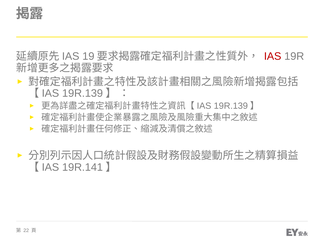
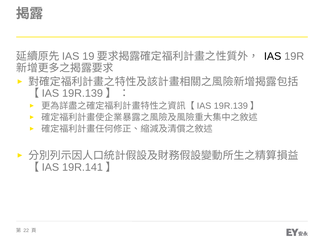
IAS colour: red -> black (273, 56)
